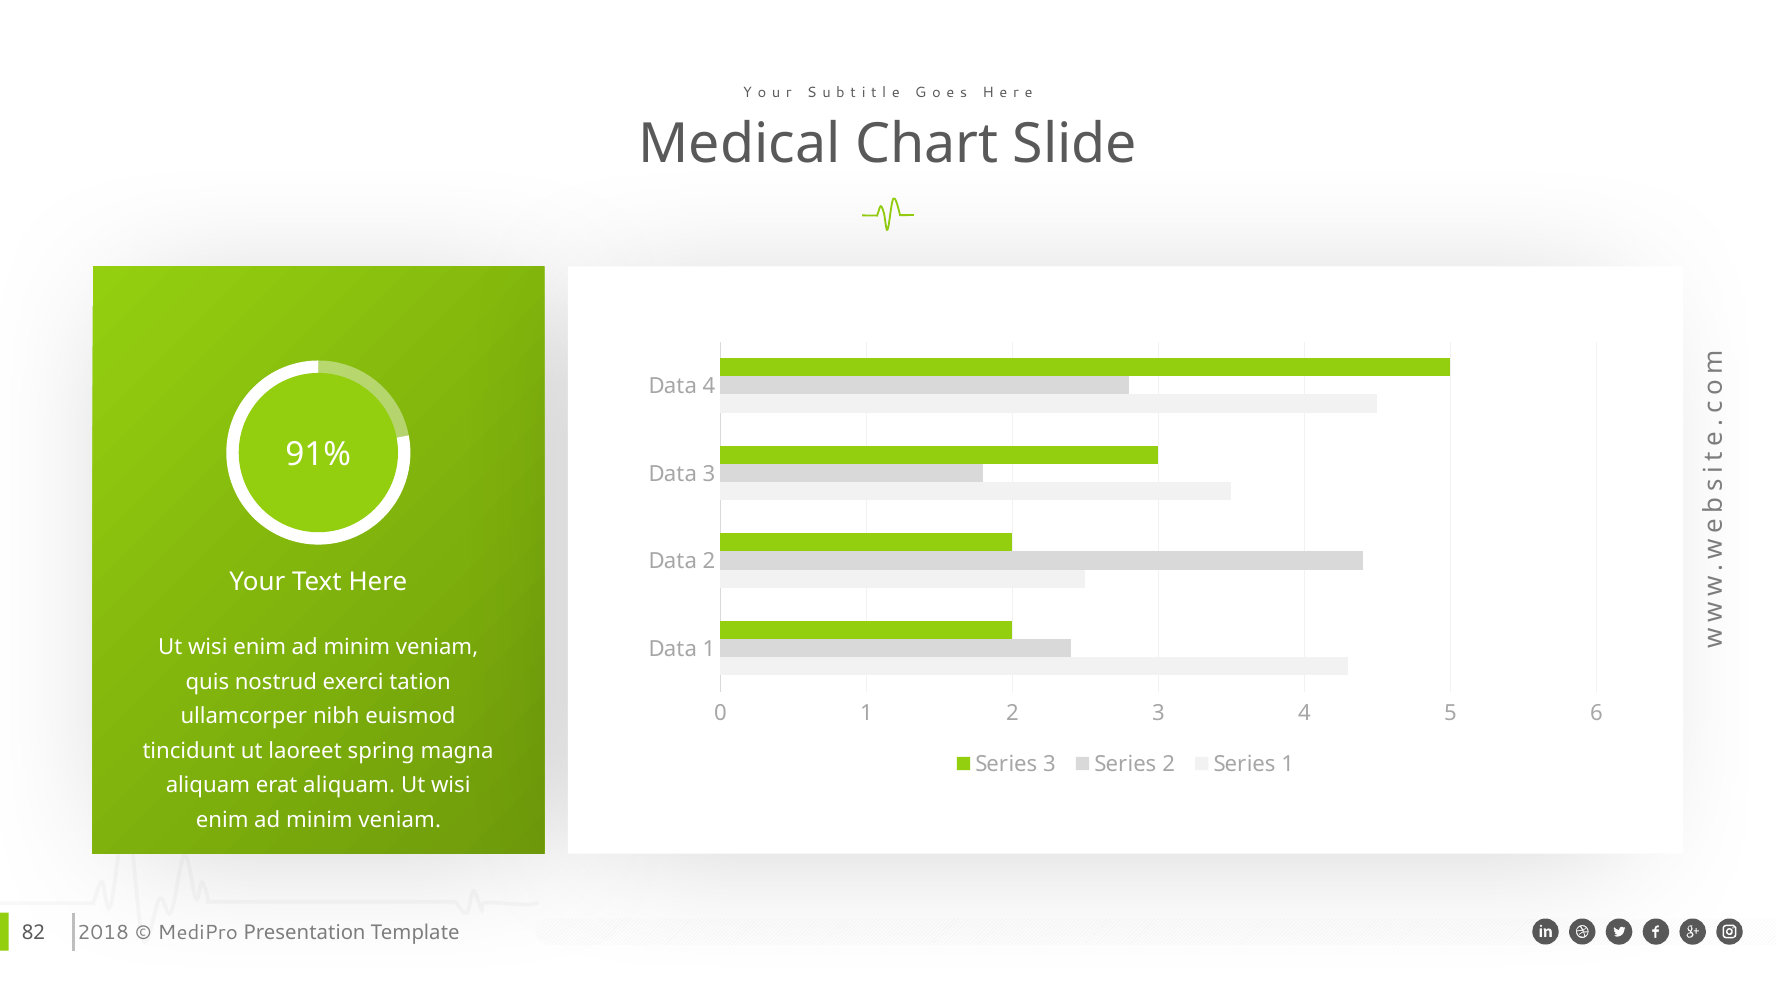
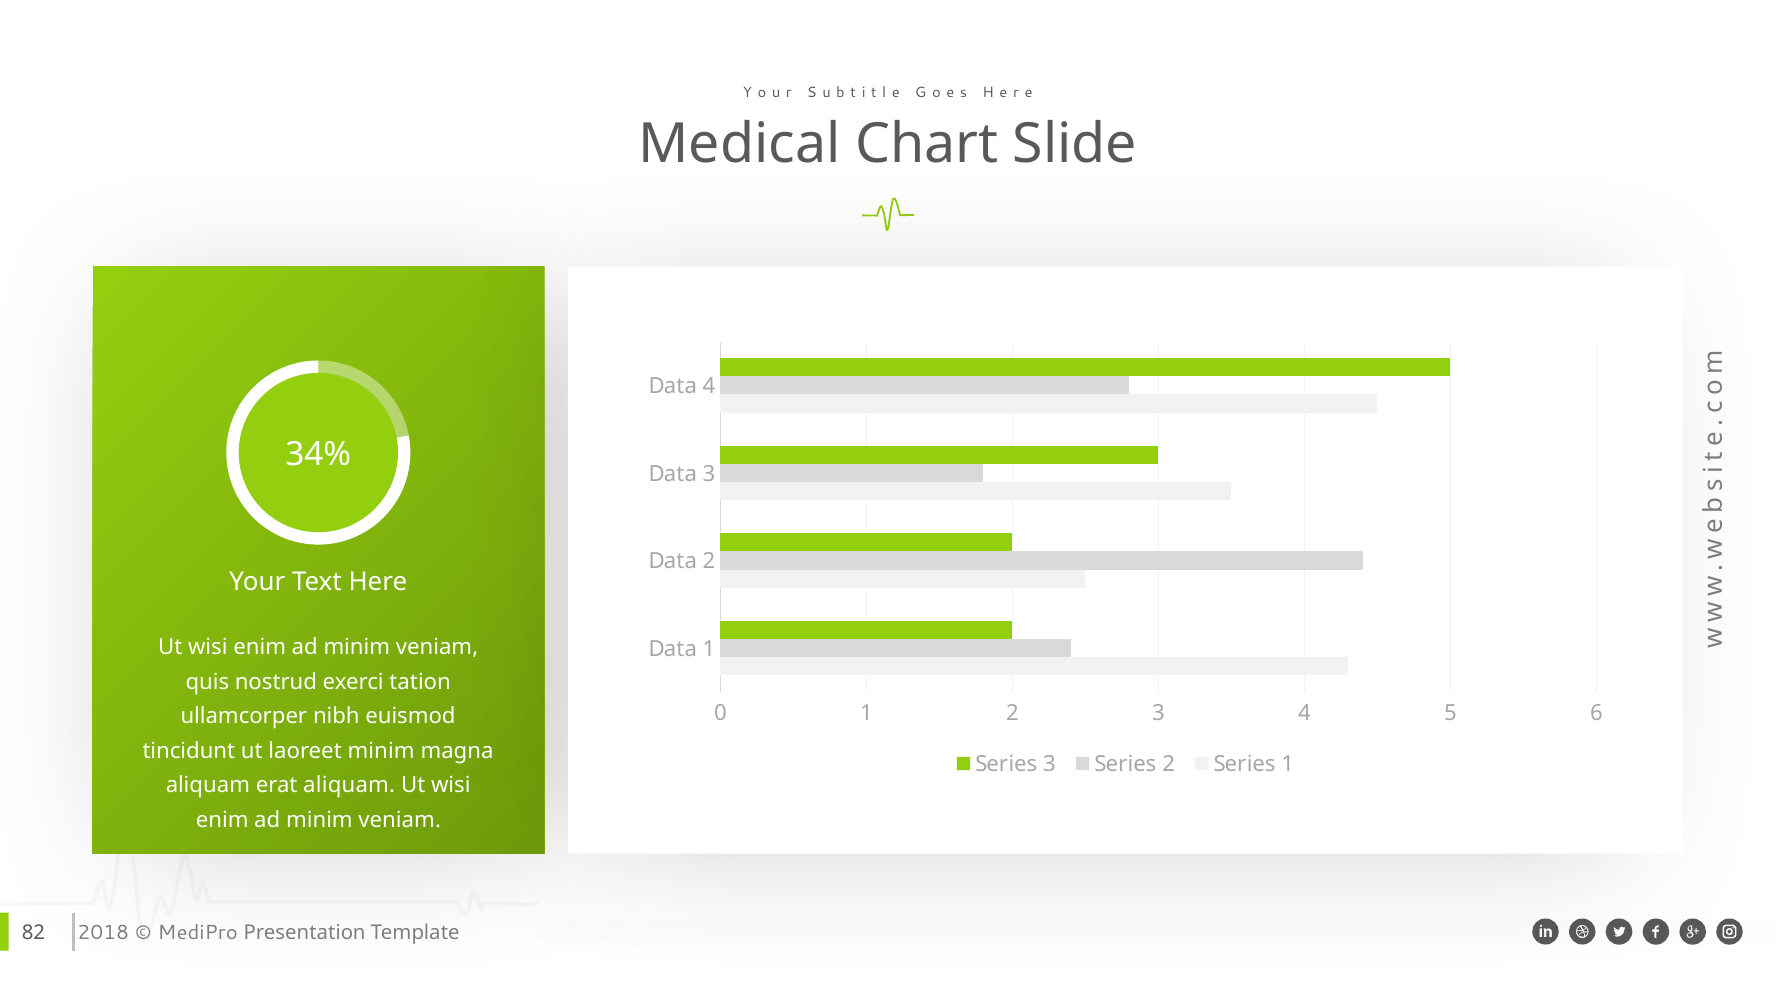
91%: 91% -> 34% (318, 455)
laoreet spring: spring -> minim (381, 751)
